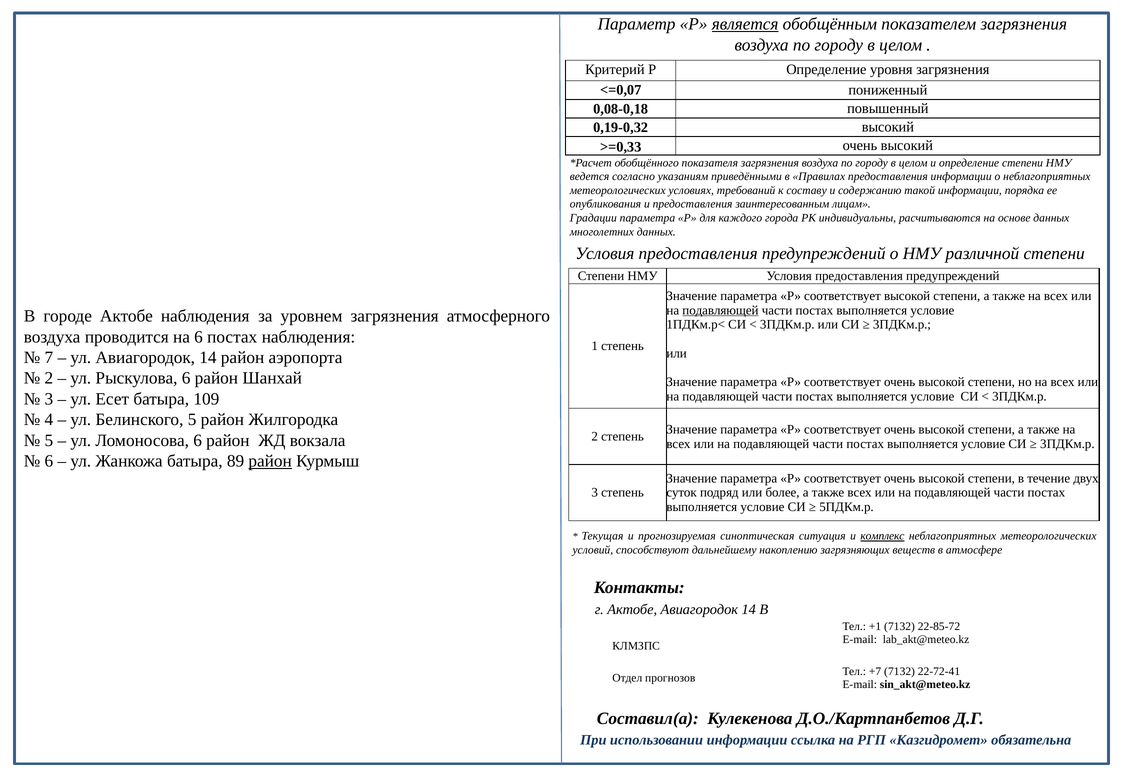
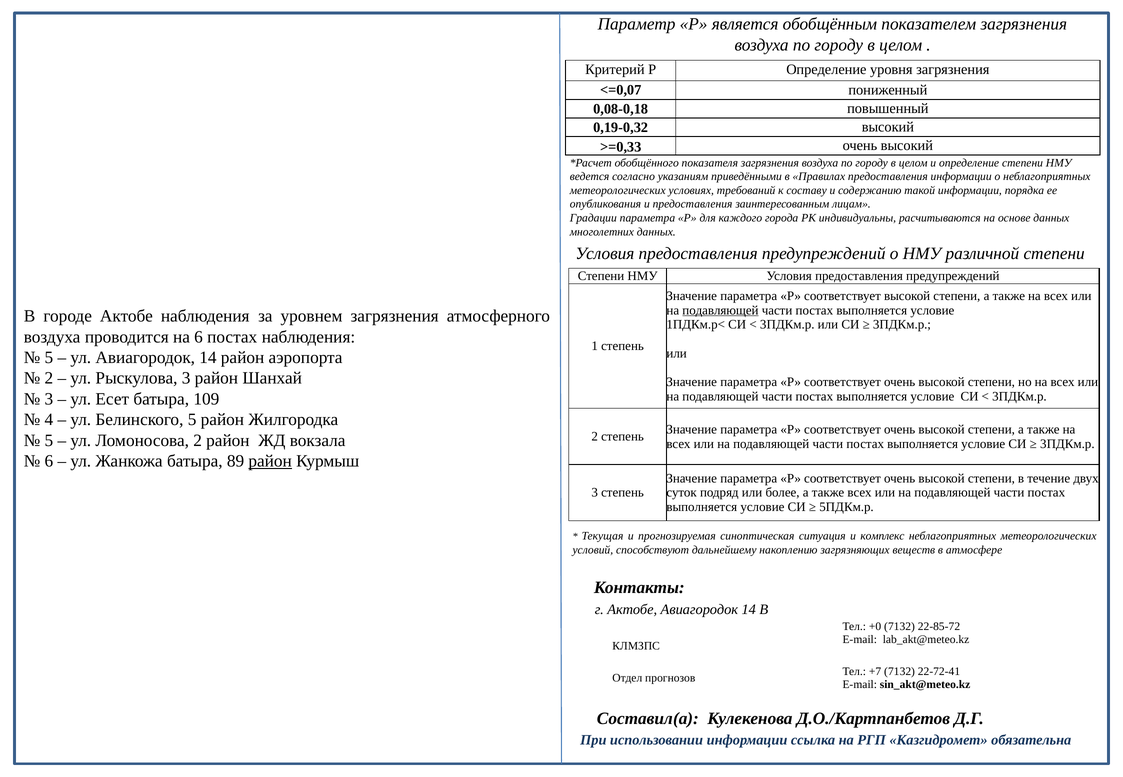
является underline: present -> none (745, 24)
7: 7 -> 5 (49, 358)
Рыскулова 6: 6 -> 3 (186, 378)
Ломоносова 6: 6 -> 2 (198, 441)
комплекс underline: present -> none (882, 536)
+1: +1 -> +0 (875, 627)
